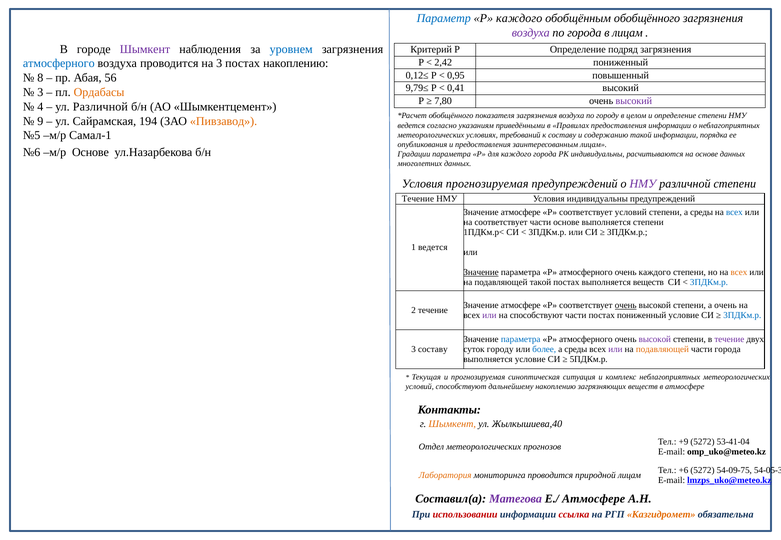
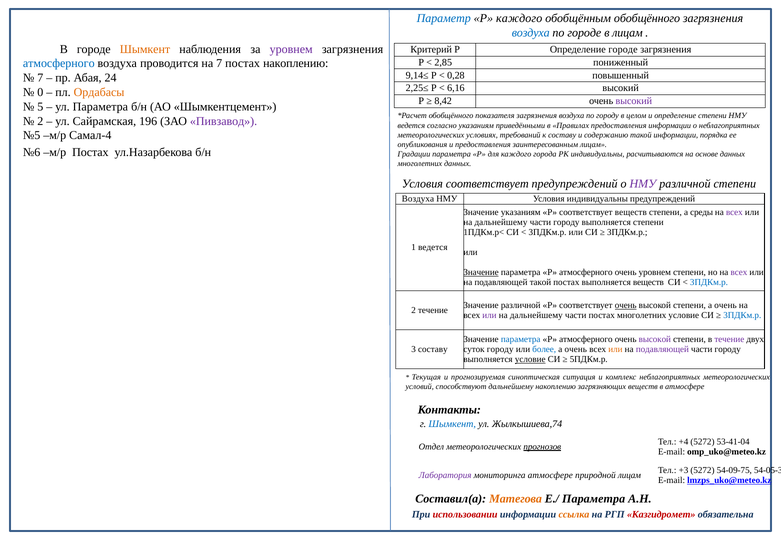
воздуха colour: purple -> blue (531, 33)
по города: города -> городе (584, 33)
Шымкент colour: purple -> orange (145, 49)
уровнем colour: blue -> purple (291, 49)
Определение подряд: подряд -> городе (623, 50)
2,42: 2,42 -> 2,85 (443, 62)
на 3: 3 -> 7 (219, 64)
0,12≤: 0,12≤ -> 9,14≤ (417, 75)
0,95: 0,95 -> 0,28 (456, 75)
8: 8 -> 7 (40, 78)
56: 56 -> 24 (111, 78)
9,79≤: 9,79≤ -> 2,25≤ (417, 88)
0,41: 0,41 -> 6,16 (456, 88)
3: 3 -> 0 (40, 92)
7,80: 7,80 -> 8,42 (443, 101)
4: 4 -> 5 (40, 107)
ул Различной: Различной -> Параметра (100, 107)
9: 9 -> 2 (40, 121)
194: 194 -> 196 (148, 121)
Пивзавод colour: orange -> purple (224, 121)
Самал-1: Самал-1 -> Самал-4 (90, 136)
м/р Основе: Основе -> Постах (90, 153)
Условия прогнозируемая: прогнозируемая -> соответствует (487, 184)
Течение: Течение -> Воздуха (418, 199)
атмосфере: атмосфере -> указаниям (521, 213)
соответствует условий: условий -> веществ (631, 213)
всех colour: blue -> purple (734, 213)
соответствует: соответствует -> дальнейшему (501, 223)
основе: основе -> городу (566, 223)
очень каждого: каждого -> уровнем (655, 273)
всех colour: orange -> purple (739, 273)
атмосфере: атмосфере -> различной (521, 306)
способствуют: способствуют -> дальнейшему (536, 316)
постах пониженный: пониженный -> многолетних (642, 316)
среды: среды -> очень (576, 350)
или colour: purple -> orange (615, 350)
подавляющей colour: orange -> purple (662, 350)
города: города -> городу (728, 350)
условие underline: none -> present (530, 360)
Шымкент colour: orange -> blue (452, 424)
Жылкышиева,40: Жылкышиева,40 -> Жылкышиева,74 (527, 424)
+9: +9 -> +4 (683, 442)
прогнозов underline: none -> present (542, 447)
+6: +6 -> +3 (683, 471)
Лаборатория colour: orange -> purple (445, 476)
мониторинга проводится: проводится -> атмосфере (550, 476)
Матегова colour: purple -> orange (516, 499)
Е./ Атмосфере: Атмосфере -> Параметра (594, 499)
ссылка colour: red -> orange (574, 515)
Казгидромет colour: orange -> red (661, 515)
